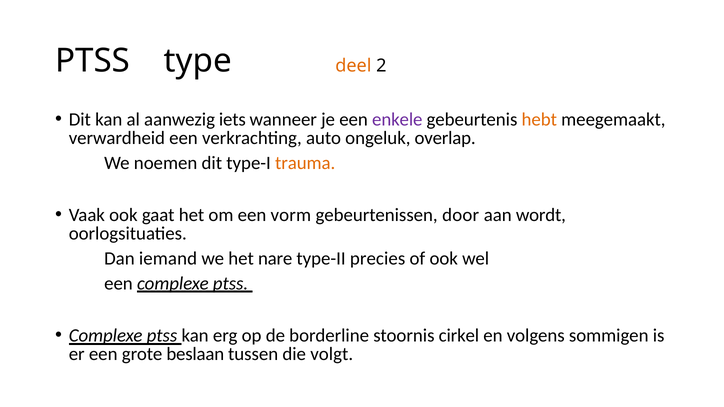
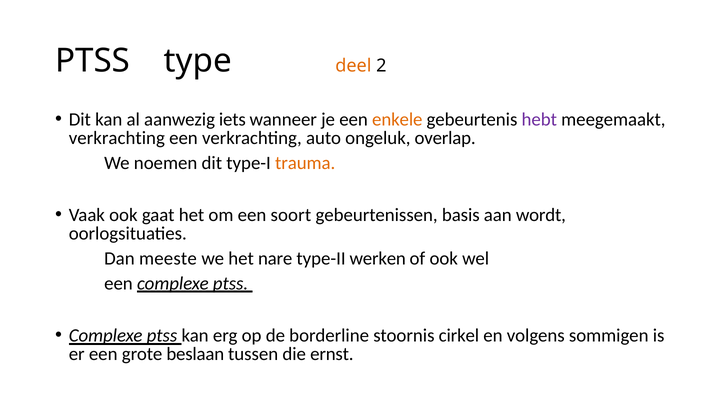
enkele colour: purple -> orange (397, 120)
hebt colour: orange -> purple (539, 120)
verwardheid: verwardheid -> verkrachting (117, 138)
vorm: vorm -> soort (291, 215)
door: door -> basis (461, 215)
iemand: iemand -> meeste (168, 259)
precies: precies -> werken (378, 259)
volgt: volgt -> ernst (332, 354)
